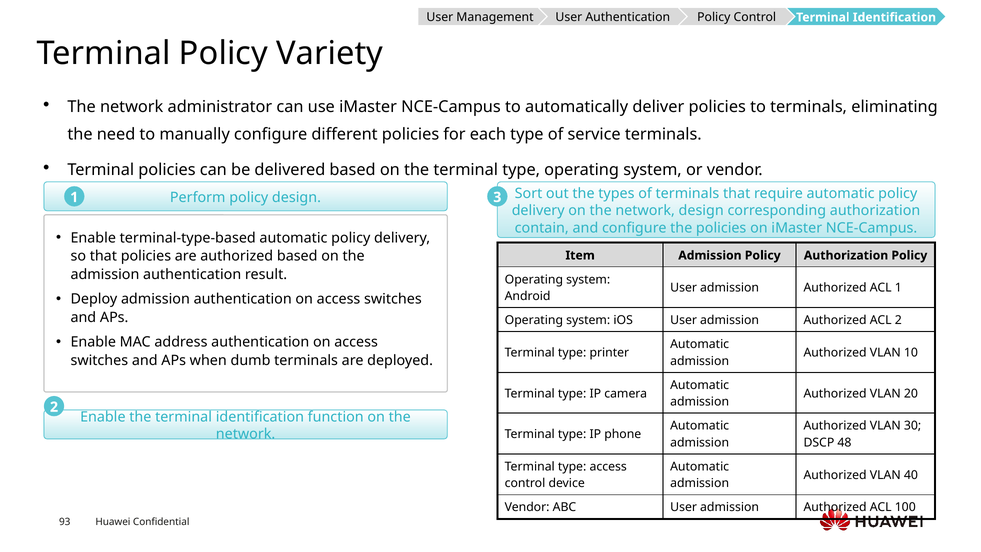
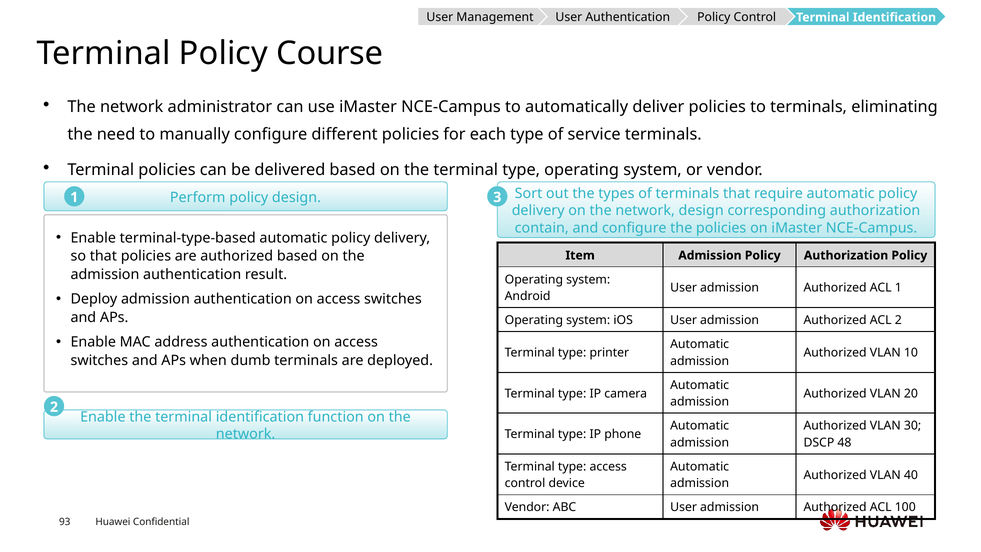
Variety: Variety -> Course (330, 53)
